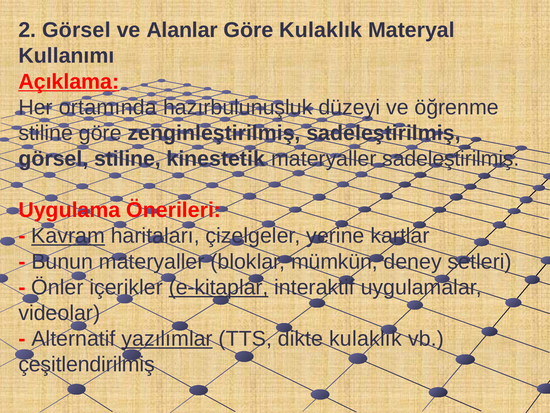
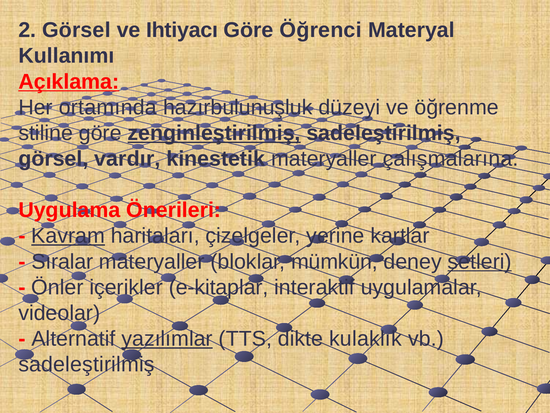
Alanlar: Alanlar -> Ihtiyacı (182, 30)
Göre Kulaklık: Kulaklık -> Öğrenci (321, 30)
zenginleştirilmiş underline: none -> present (214, 133)
görsel stiline: stiline -> vardır (127, 159)
materyaller sadeleştirilmiş: sadeleştirilmiş -> çalışmalarına (451, 159)
Bunun: Bunun -> Sıralar (62, 261)
setleri underline: none -> present (480, 261)
e-kitaplar underline: present -> none (219, 287)
çeşitlendirilmiş: çeşitlendirilmiş -> sadeleştirilmiş (86, 364)
